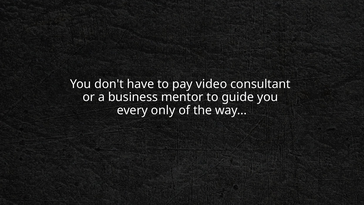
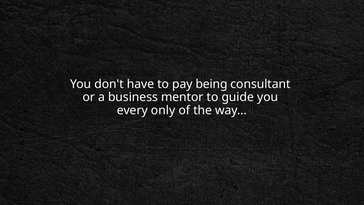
video: video -> being (212, 84)
